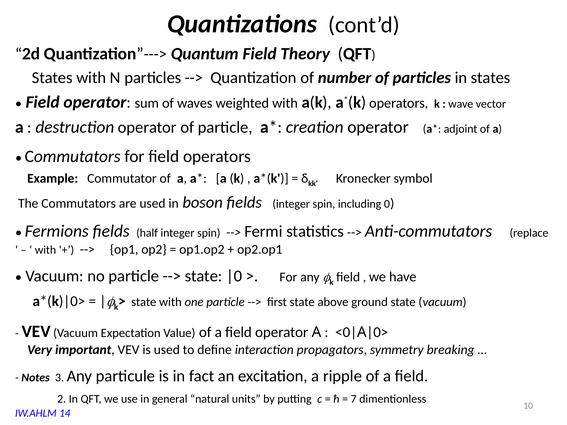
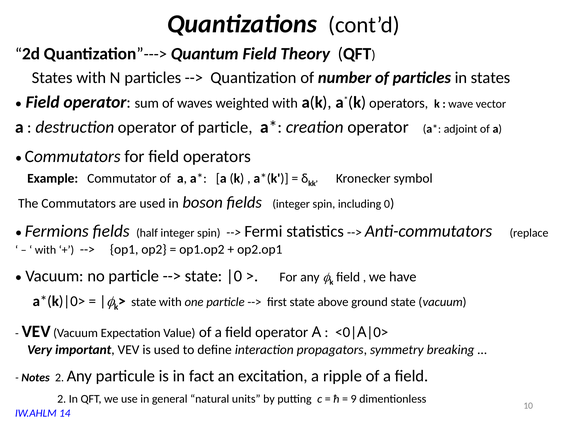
Notes 3: 3 -> 2 (60, 378)
7: 7 -> 9 (354, 399)
